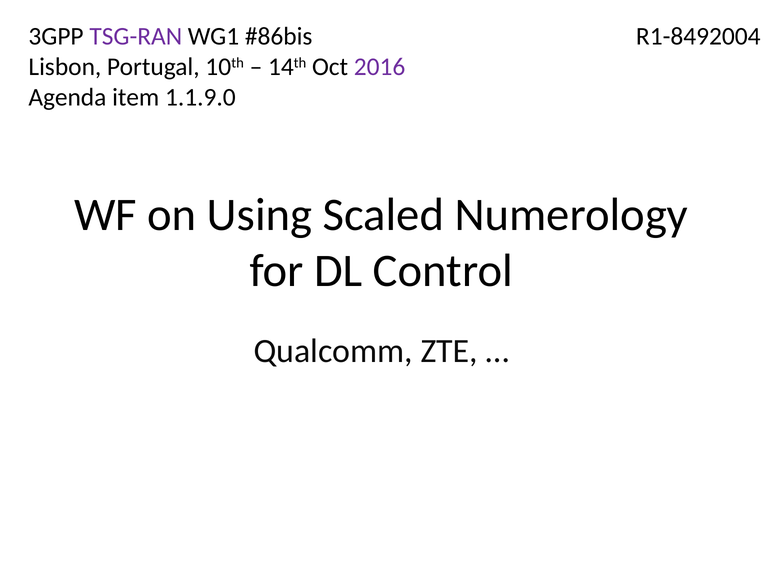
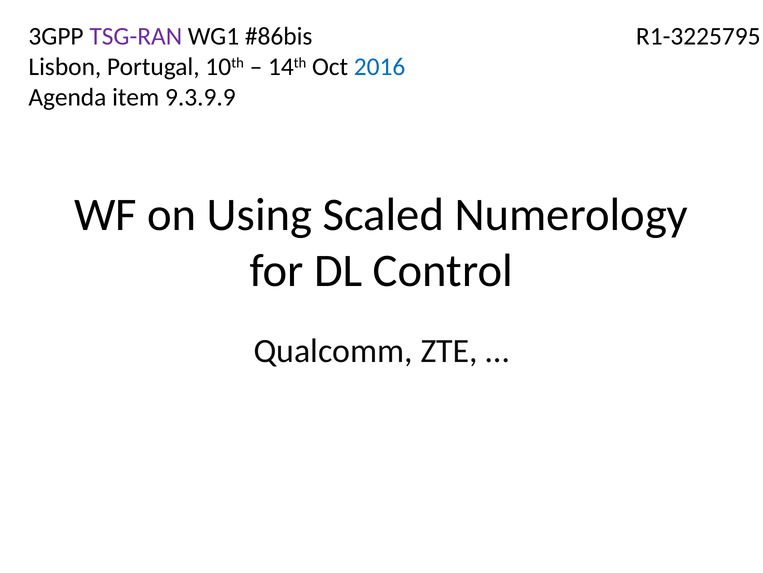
R1-8492004: R1-8492004 -> R1-3225795 (698, 37)
2016 colour: purple -> blue (380, 67)
1.1.9.0: 1.1.9.0 -> 9.3.9.9 (200, 97)
